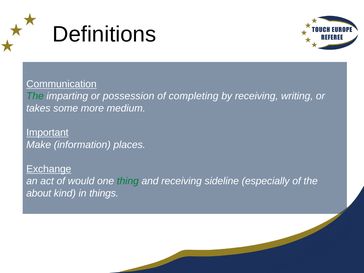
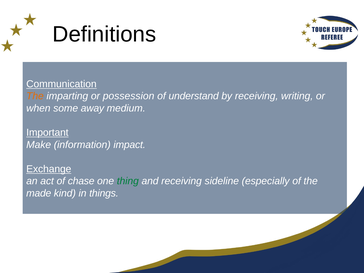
The colour: green -> orange (35, 96)
completing: completing -> understand (194, 96)
takes: takes -> when (38, 108)
more: more -> away (92, 108)
places: places -> impact (130, 145)
would: would -> chase (81, 181)
about: about -> made (39, 193)
